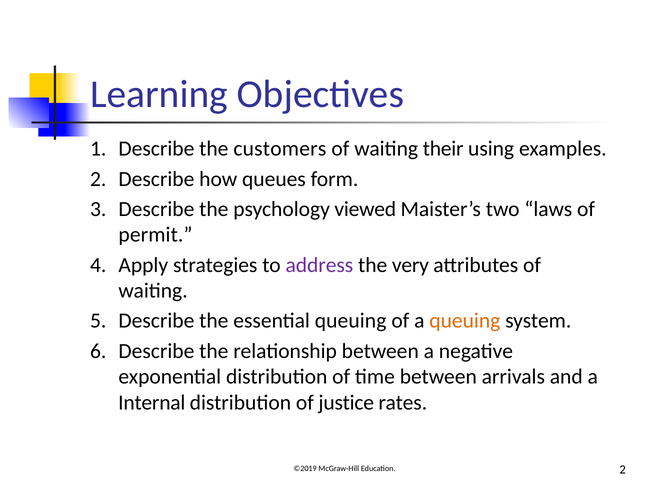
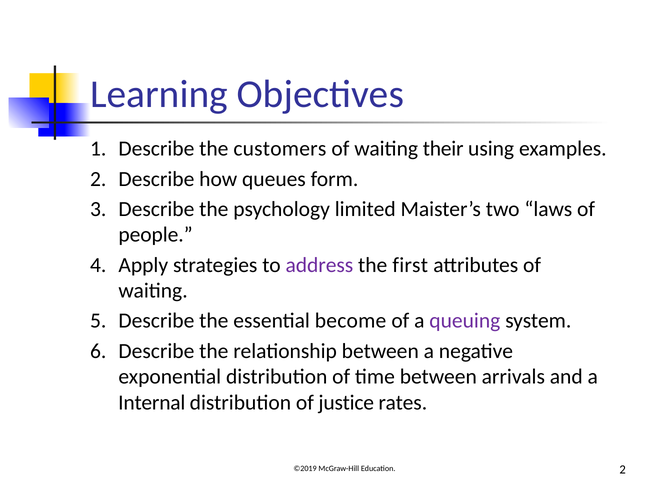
viewed: viewed -> limited (365, 209)
permit: permit -> people (156, 235)
very: very -> first (410, 265)
essential queuing: queuing -> become (351, 321)
queuing colour: orange -> purple (465, 321)
